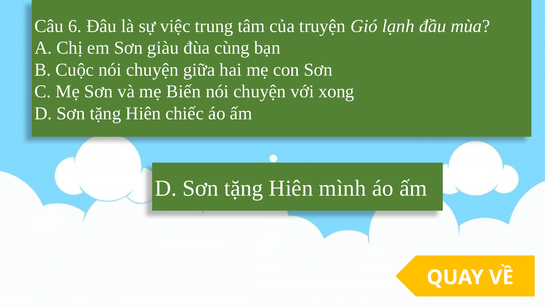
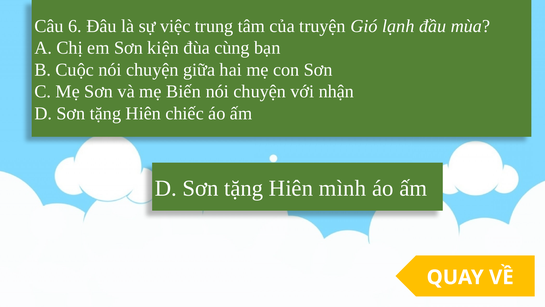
giàu: giàu -> kiện (163, 48)
xong: xong -> nhận (336, 91)
